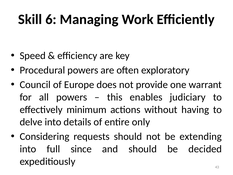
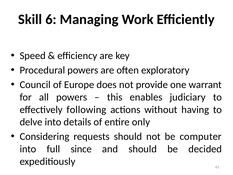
minimum: minimum -> following (86, 109)
extending: extending -> computer (201, 136)
